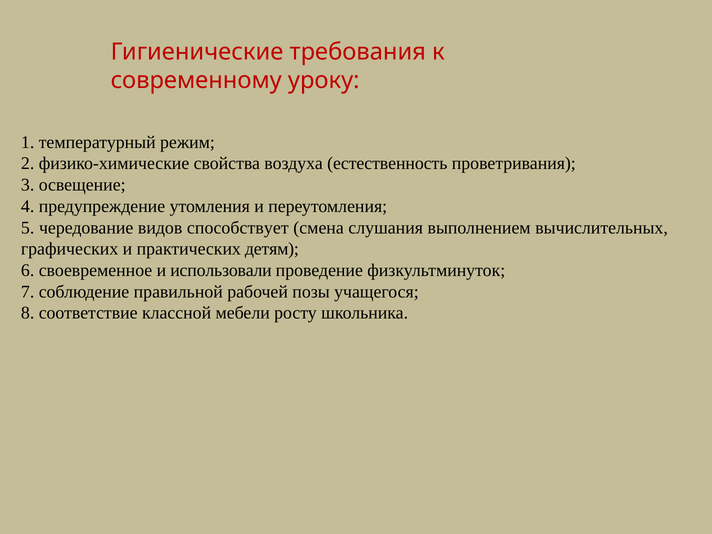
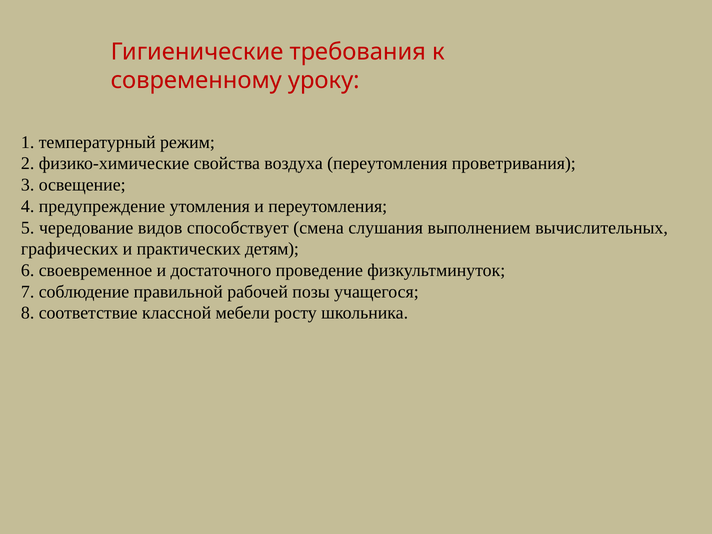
воздуха естественность: естественность -> переутомления (387, 164)
использовали: использовали -> достаточного (221, 270)
